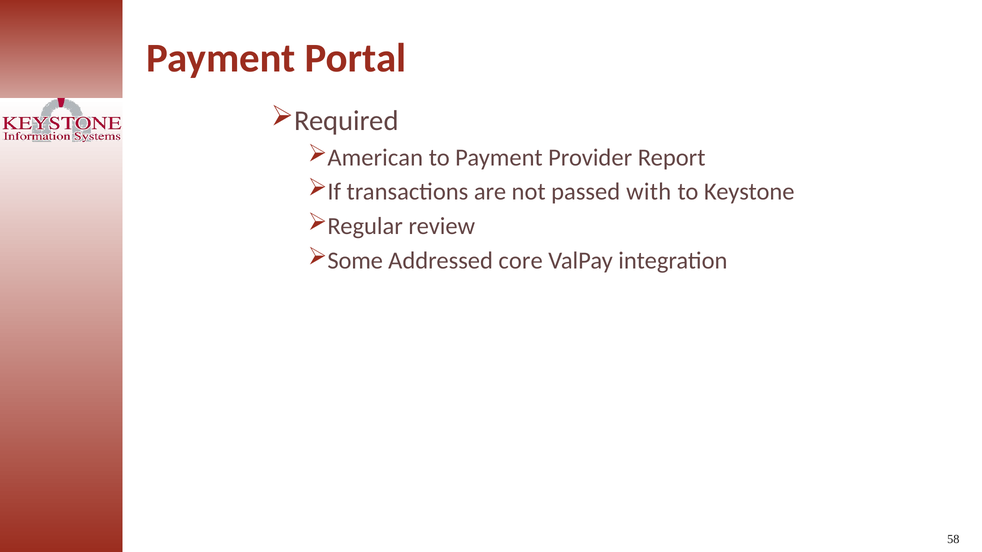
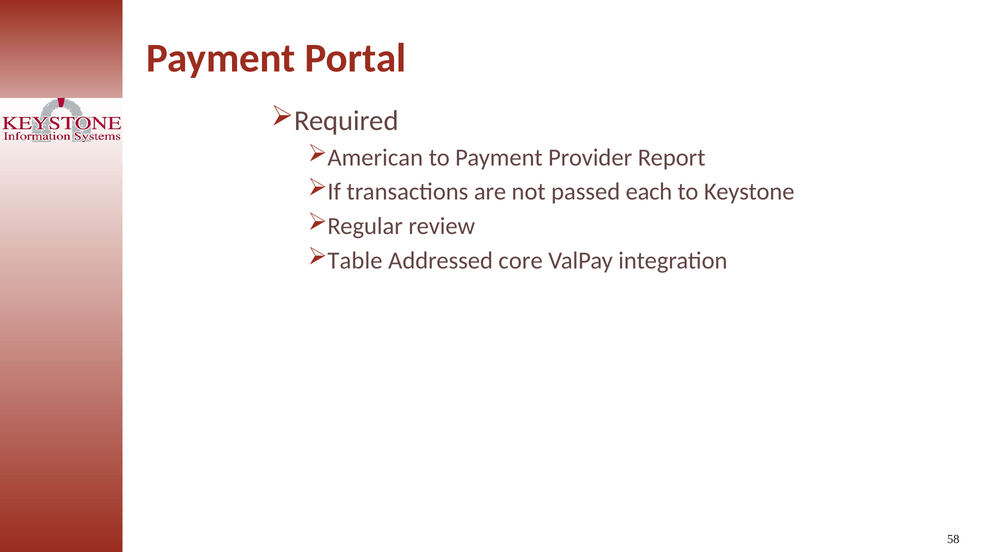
with: with -> each (649, 192)
Some: Some -> Table (355, 261)
